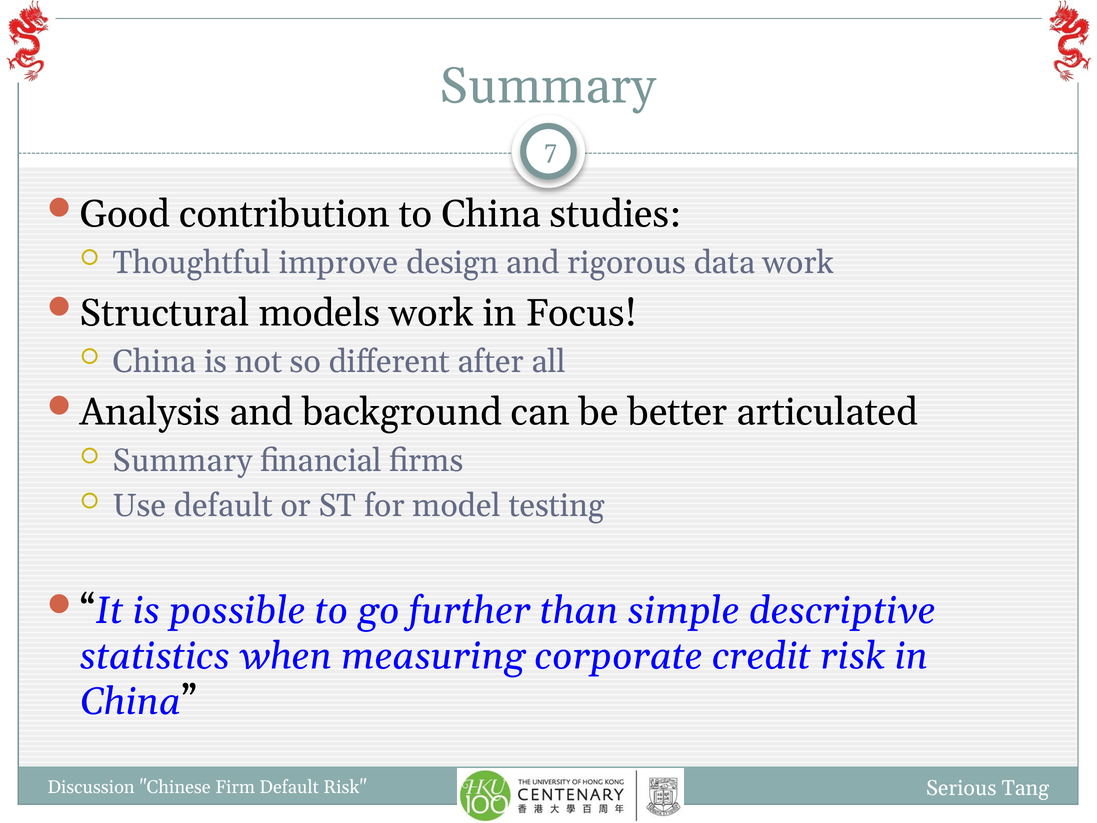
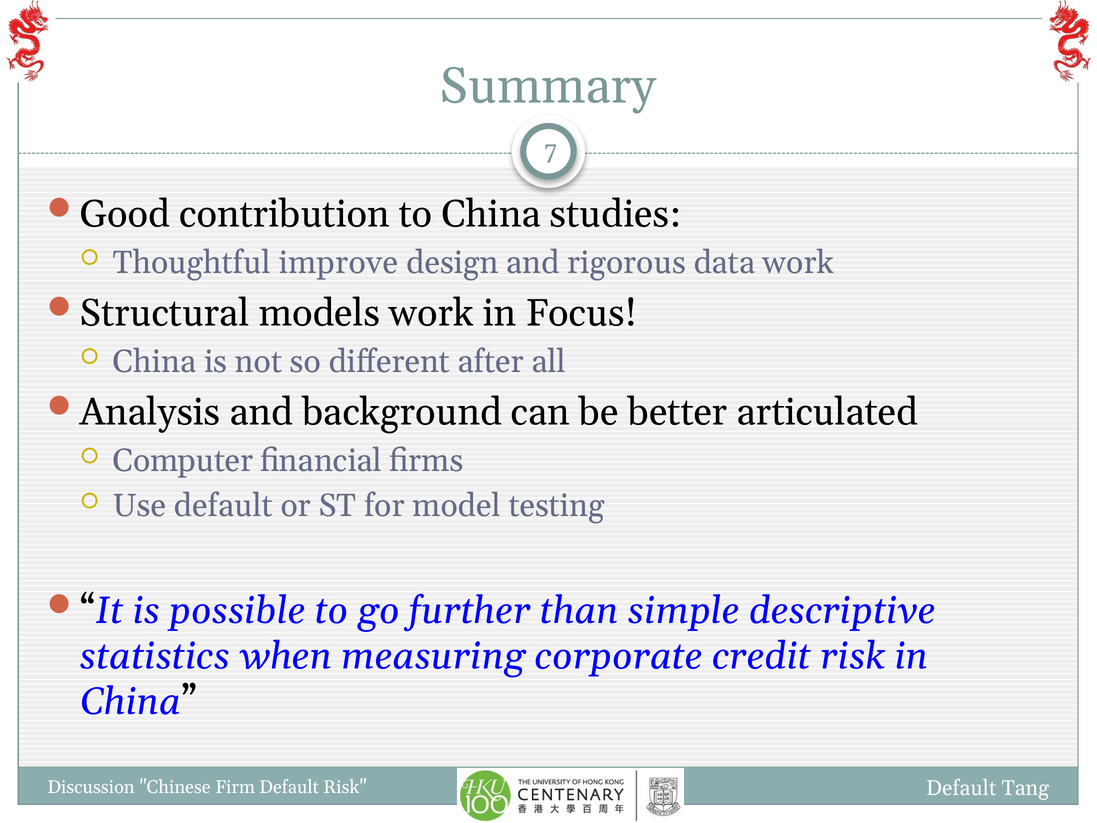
Summary: Summary -> Computer (183, 461)
Serious: Serious -> Default (961, 788)
